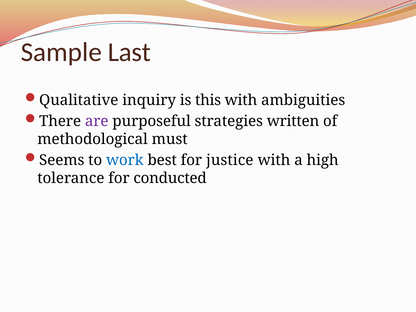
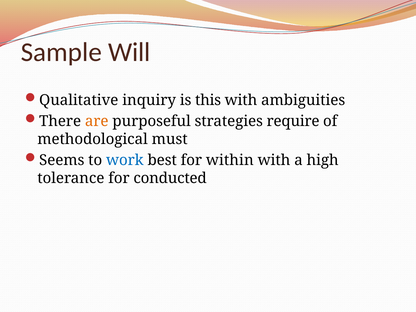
Last: Last -> Will (129, 52)
are colour: purple -> orange (97, 121)
written: written -> require (293, 121)
justice: justice -> within (230, 160)
